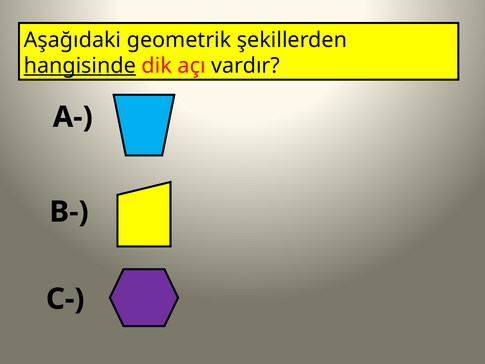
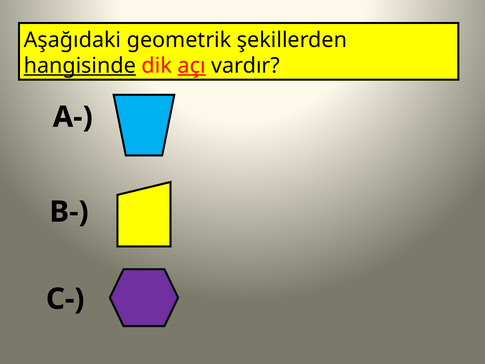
açı underline: none -> present (192, 66)
